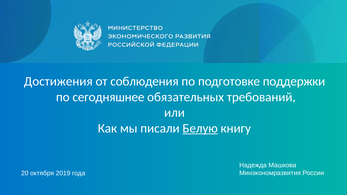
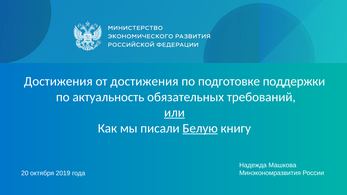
от соблюдения: соблюдения -> достижения (144, 81)
сегодняшнее: сегодняшнее -> актуальность (108, 97)
или underline: none -> present (174, 113)
